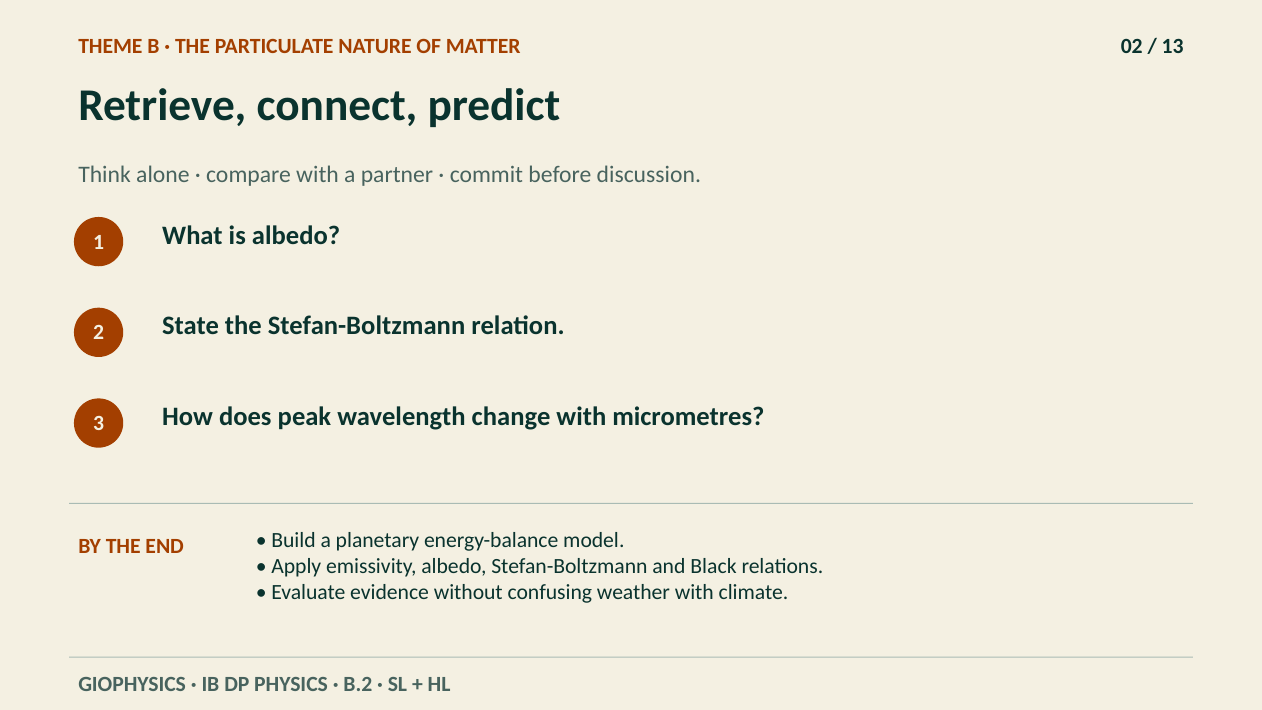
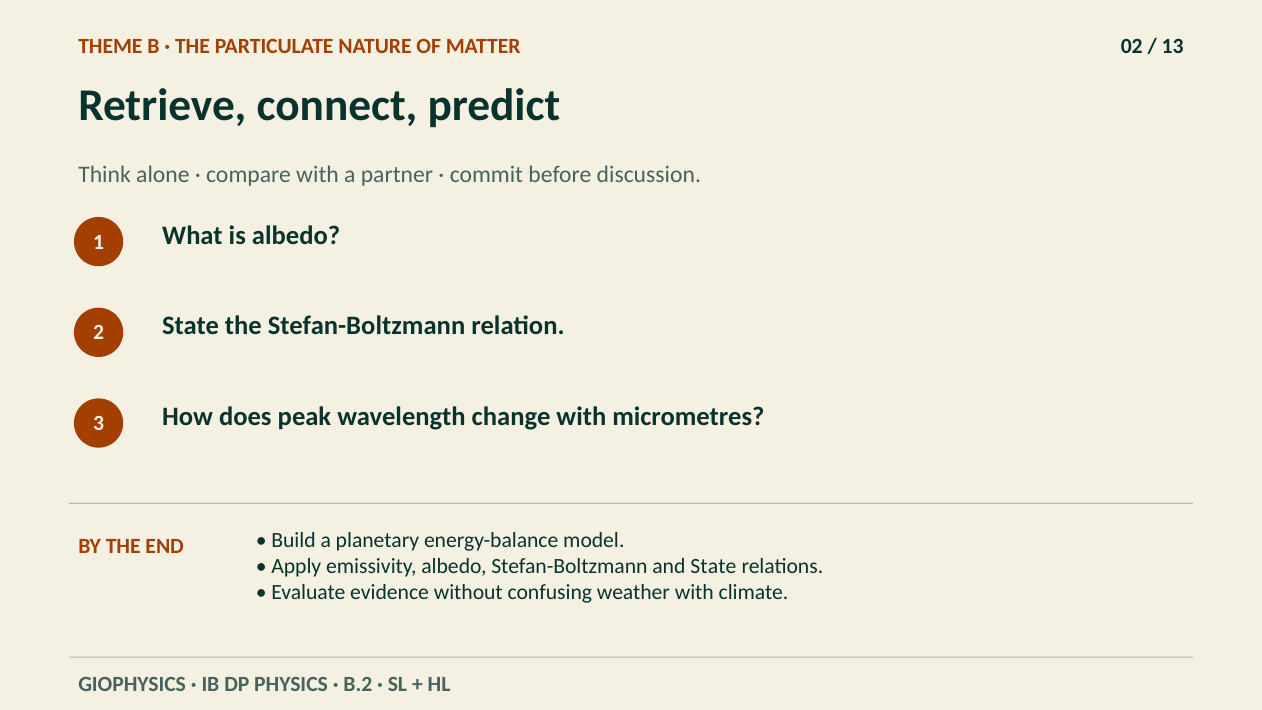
and Black: Black -> State (713, 566)
